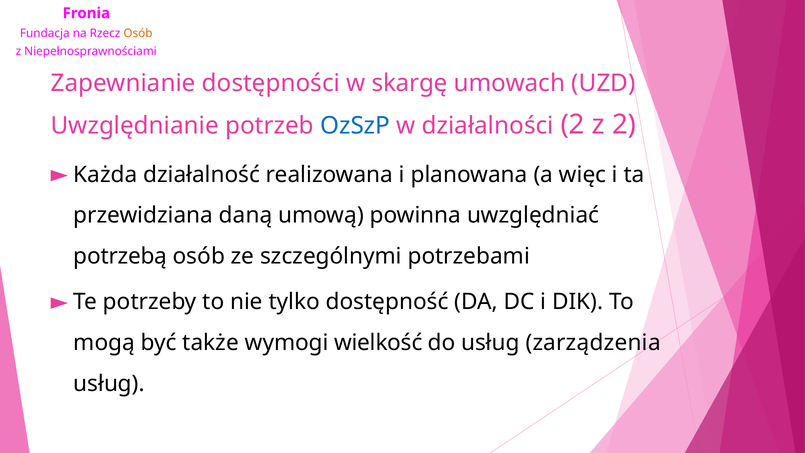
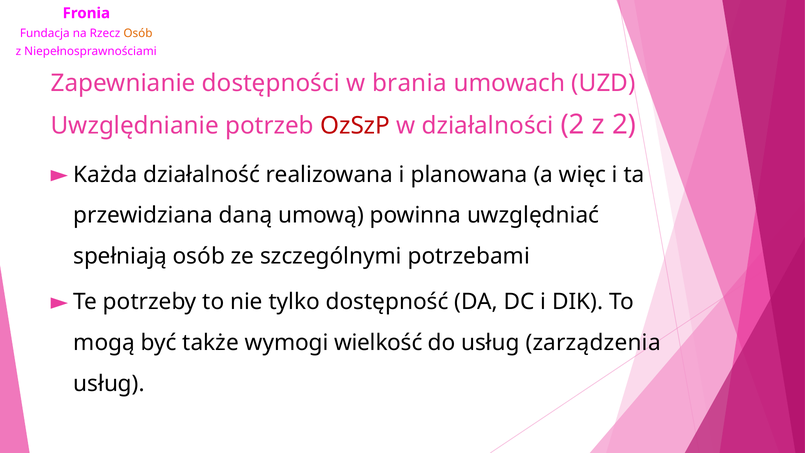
skargę: skargę -> brania (409, 83)
OzSzP colour: blue -> red (355, 126)
potrzebą: potrzebą -> spełniają (120, 256)
